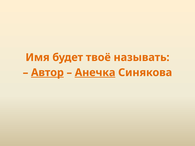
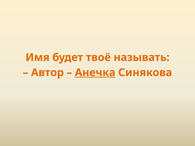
Автор underline: present -> none (47, 73)
